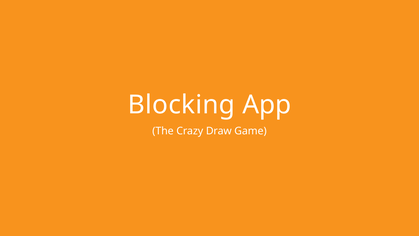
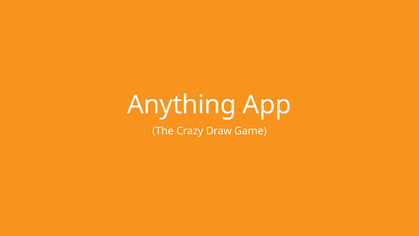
Blocking: Blocking -> Anything (182, 105)
